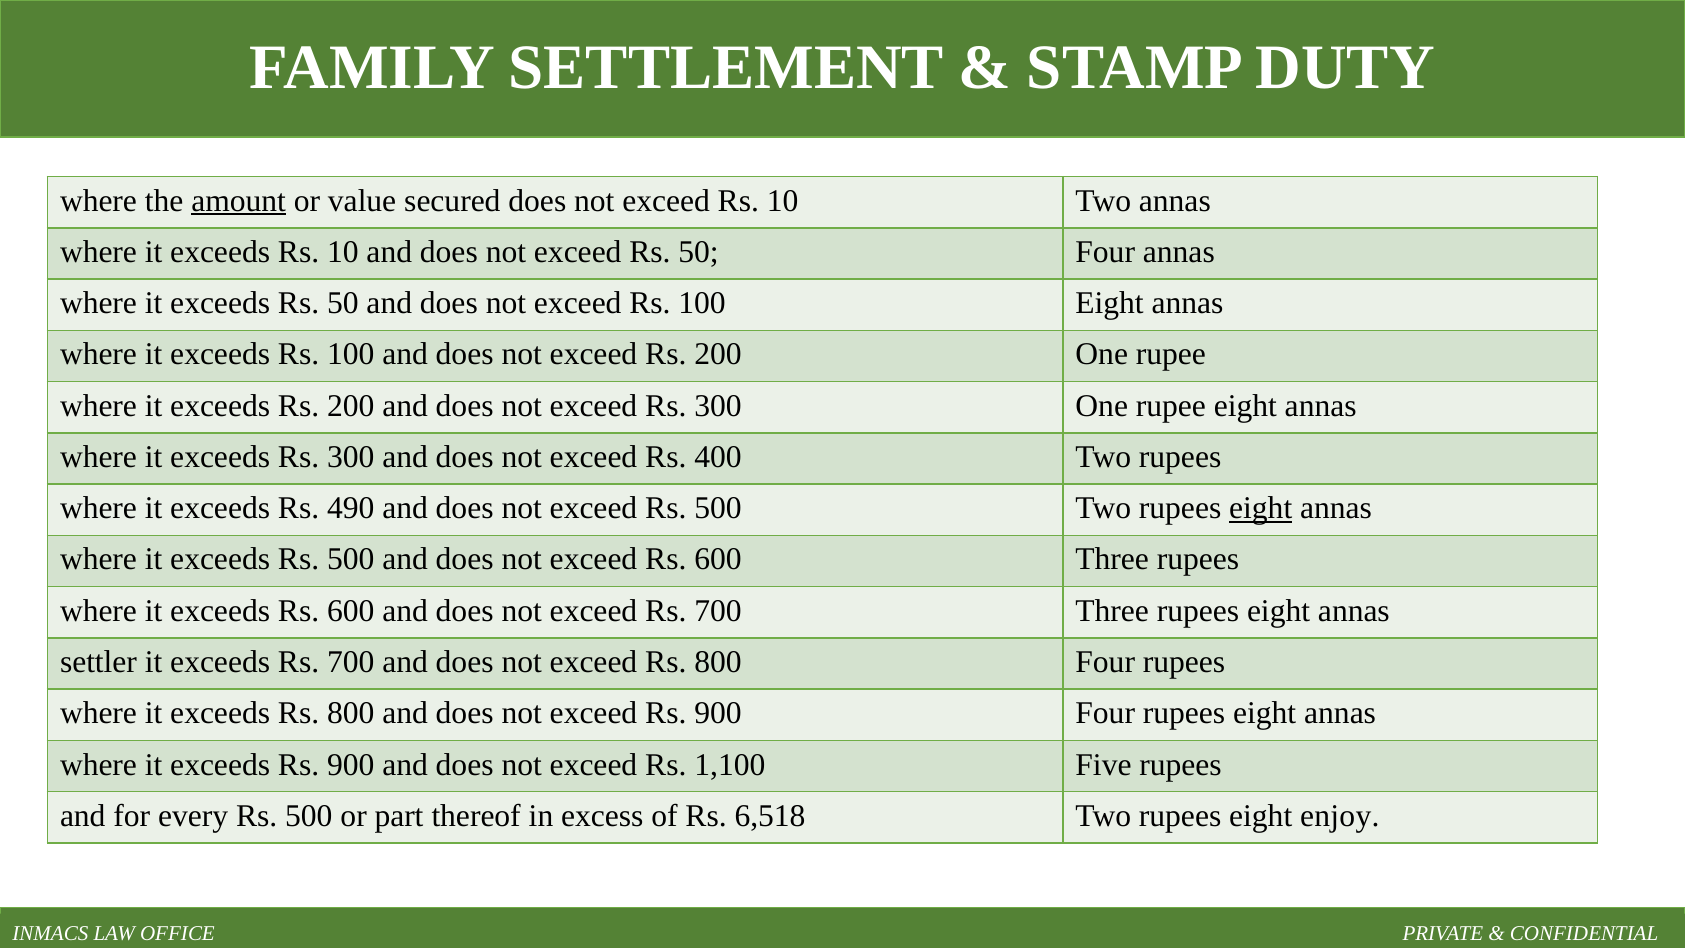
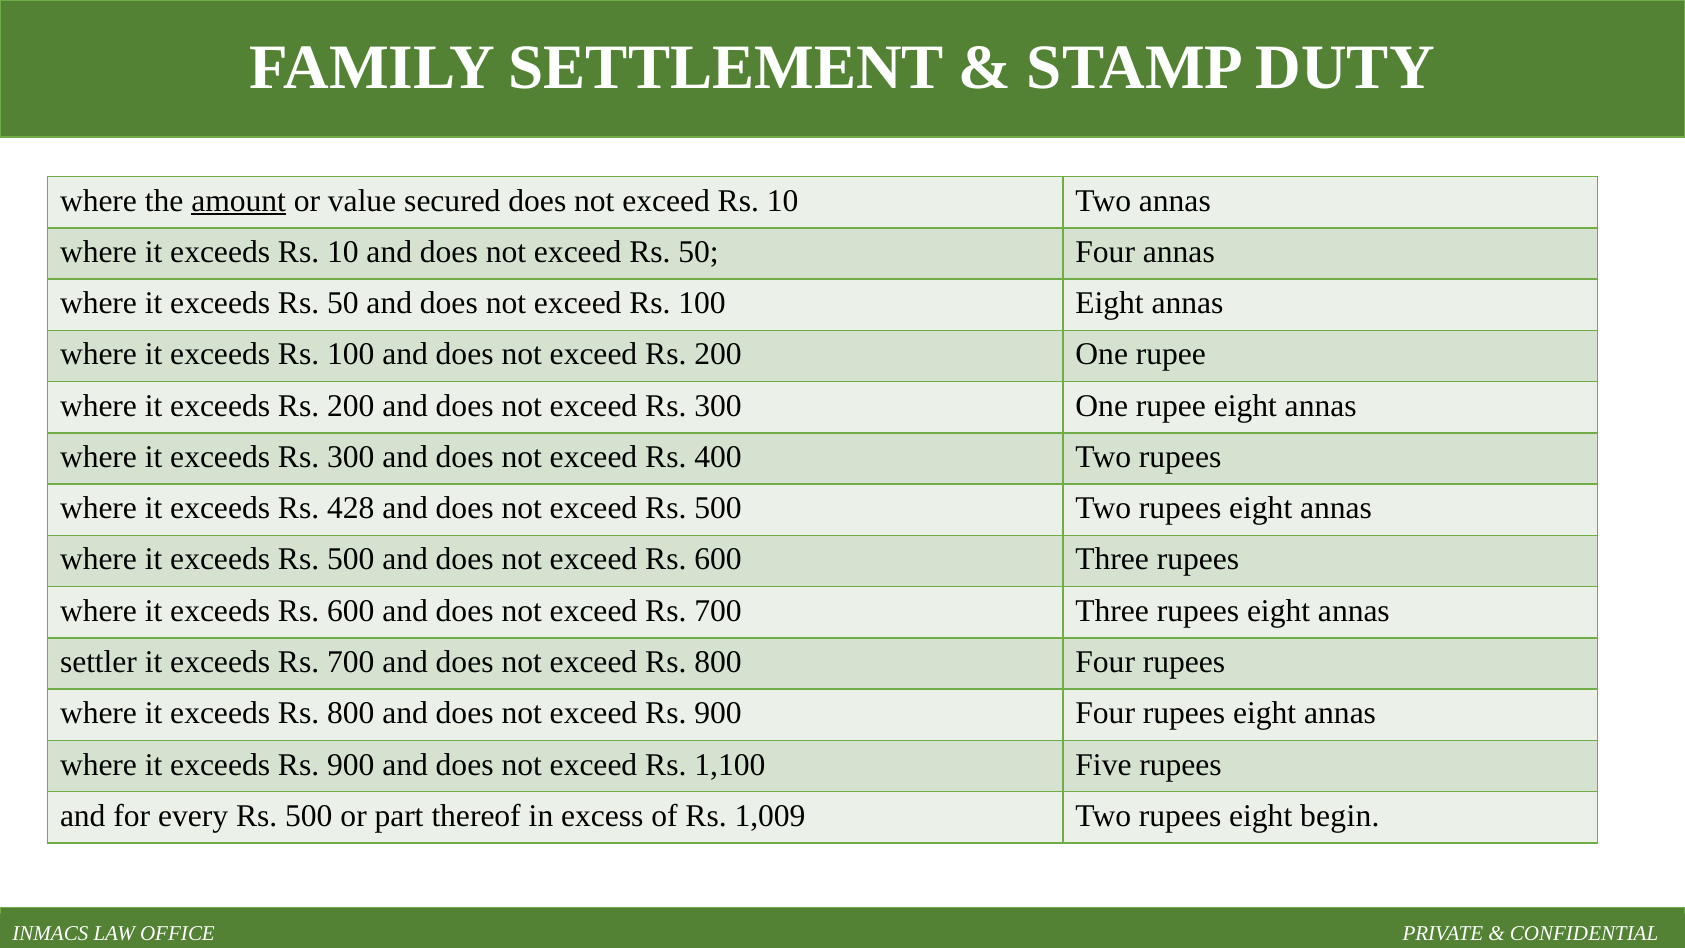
490: 490 -> 428 (351, 508)
eight underline: present -> none (1261, 508)
6,518: 6,518 -> 1,009 (770, 816)
enjoy: enjoy -> begin (1340, 816)
